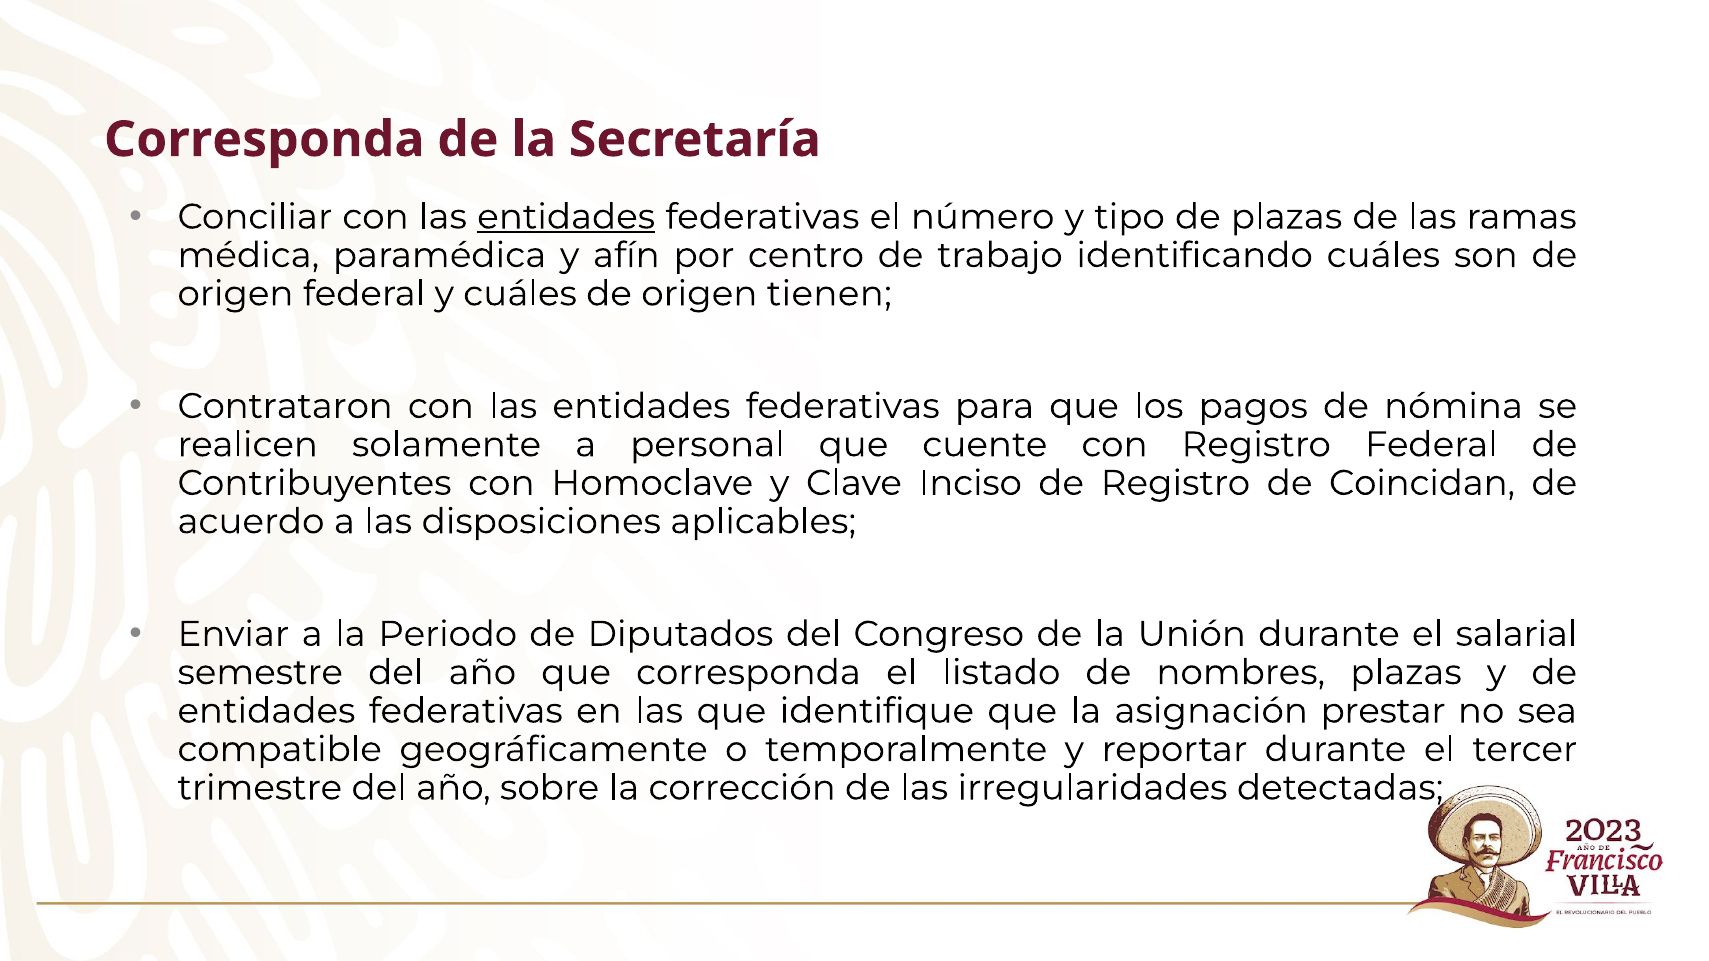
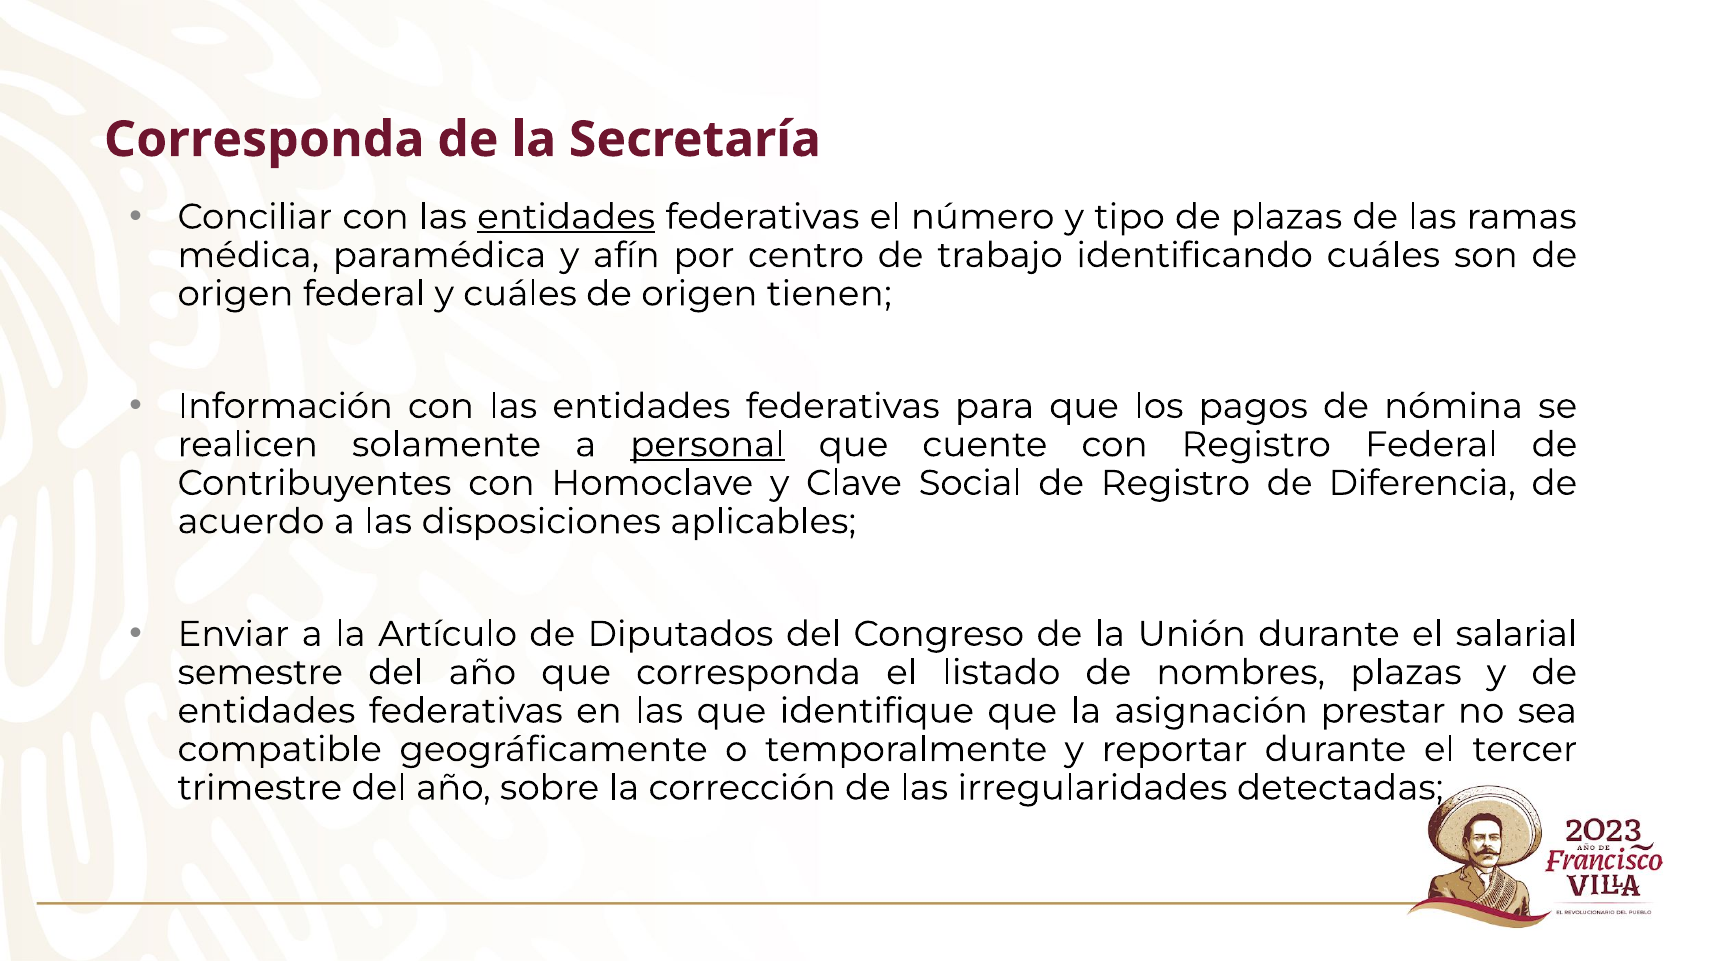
Contrataron: Contrataron -> Información (285, 406)
personal underline: none -> present (707, 445)
Inciso: Inciso -> Social (970, 483)
Coincidan: Coincidan -> Diferencia (1422, 483)
Periodo: Periodo -> Artículo (448, 634)
